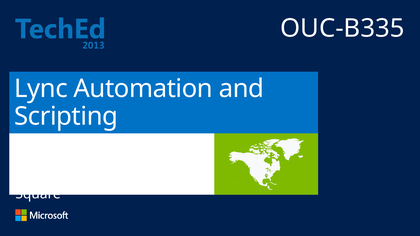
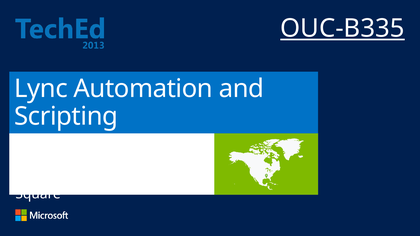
OUC-B335 underline: none -> present (342, 28)
